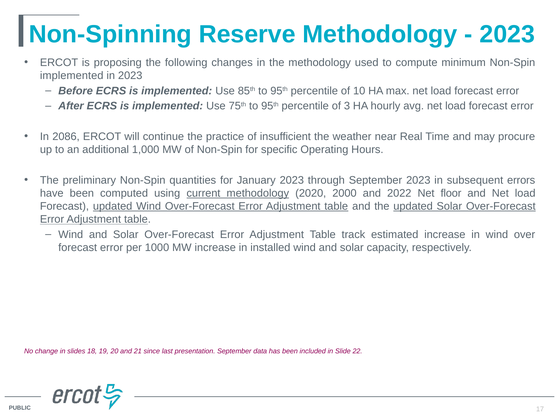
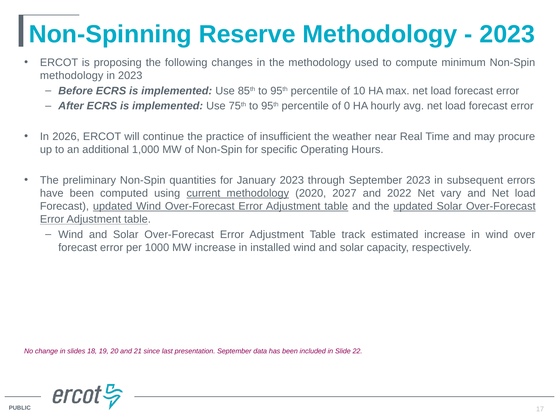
implemented: implemented -> methodology (72, 76)
3: 3 -> 0 (347, 106)
2086: 2086 -> 2026 (66, 137)
2000: 2000 -> 2027 (344, 193)
floor: floor -> vary (451, 193)
